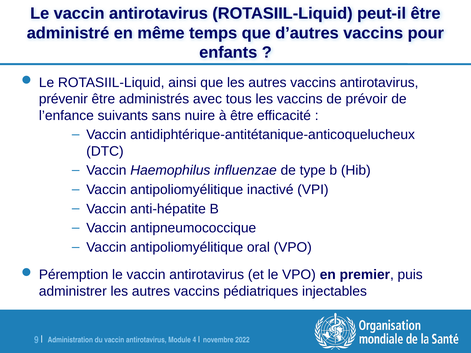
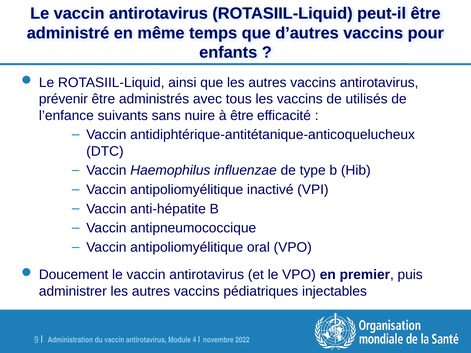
prévoir: prévoir -> utilisés (367, 99)
Péremption: Péremption -> Doucement (74, 275)
